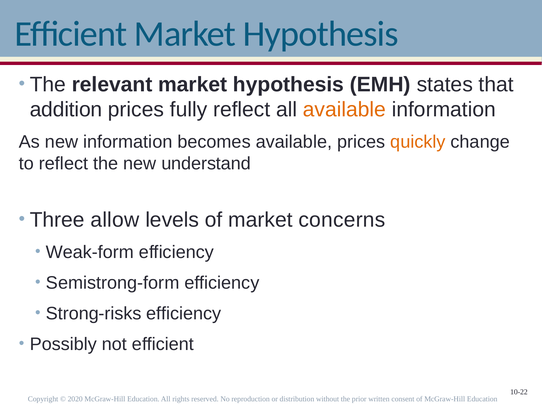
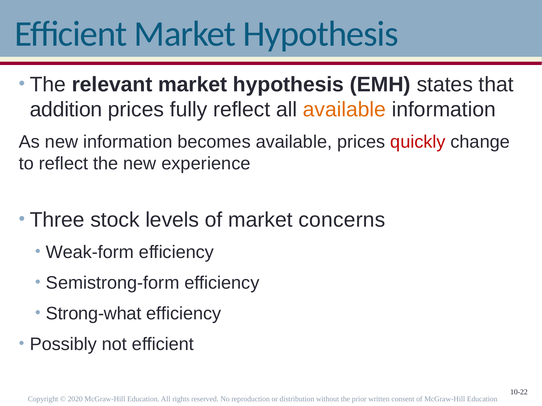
quickly colour: orange -> red (418, 142)
understand: understand -> experience (206, 164)
allow: allow -> stock (115, 220)
Strong-risks: Strong-risks -> Strong-what (94, 314)
